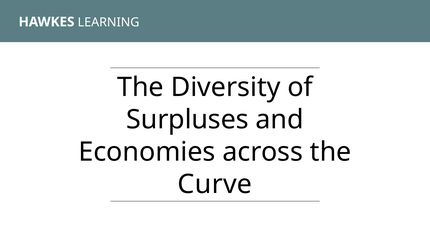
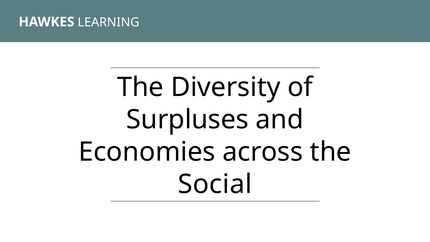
Curve: Curve -> Social (215, 184)
